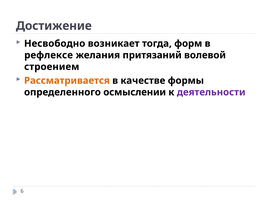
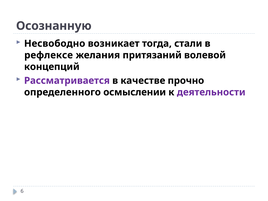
Достижение: Достижение -> Осознанную (54, 26)
форм: форм -> стали (188, 44)
строением: строением -> концепций (52, 67)
Рассматривается colour: orange -> purple (67, 81)
формы: формы -> прочно (186, 81)
